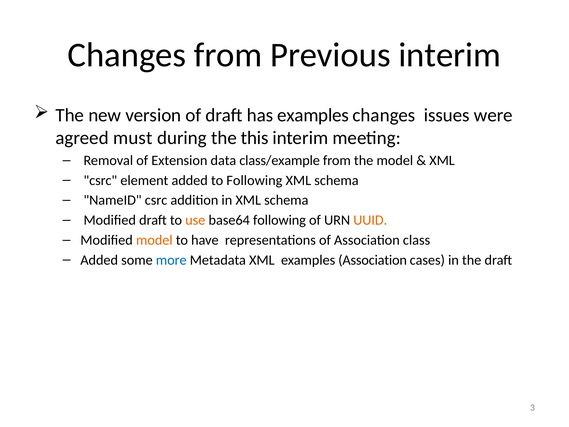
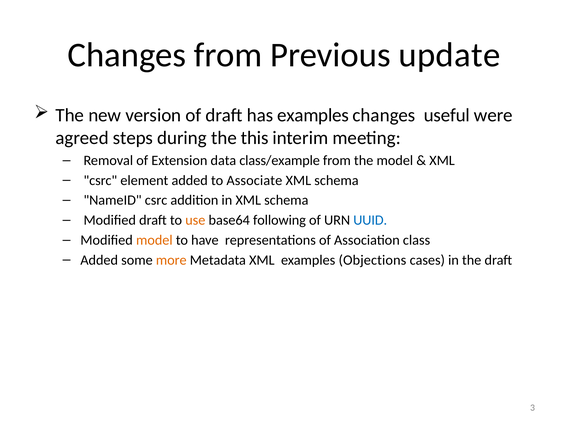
Previous interim: interim -> update (449, 55)
issues: issues -> useful (447, 115)
must: must -> steps (133, 138)
to Following: Following -> Associate (254, 180)
UUID colour: orange -> blue (370, 220)
more colour: blue -> orange (171, 260)
examples Association: Association -> Objections (372, 260)
